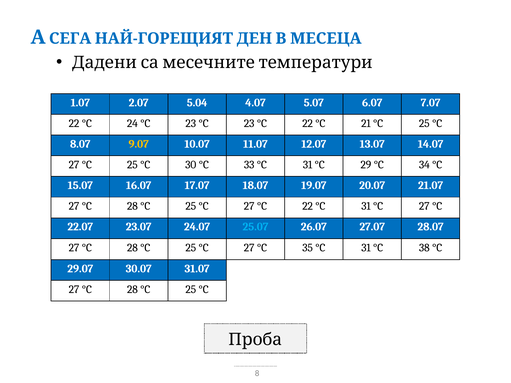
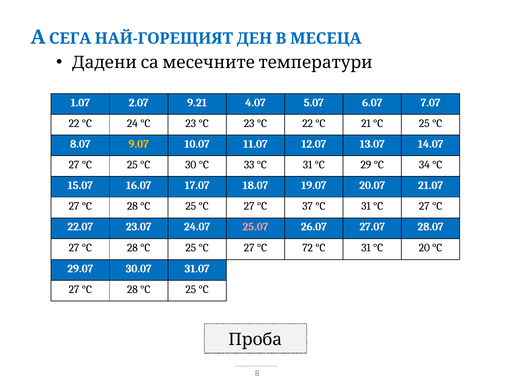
5.04: 5.04 -> 9.21 (197, 103)
27 °C 22: 22 -> 37 (308, 206)
25.07 colour: light blue -> pink (255, 227)
35: 35 -> 72 (308, 248)
38: 38 -> 20 (424, 248)
